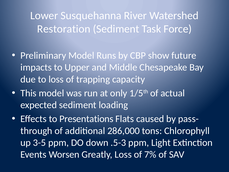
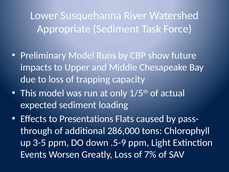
Restoration: Restoration -> Appropriate (64, 29)
.5-3: .5-3 -> .5-9 (118, 142)
